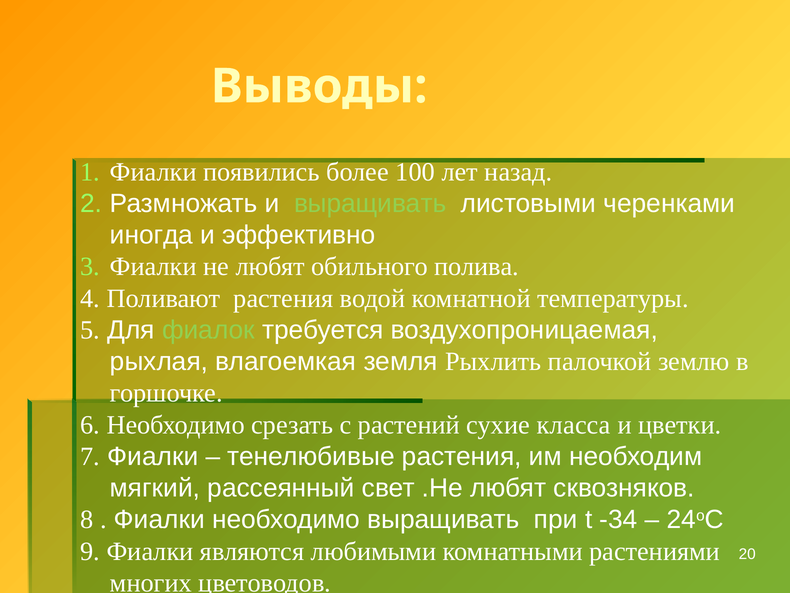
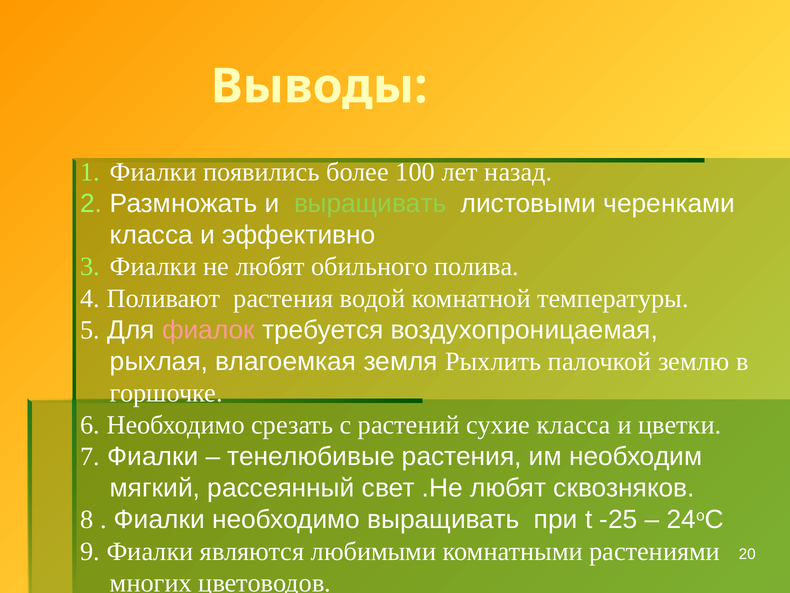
иногда: иногда -> класса (151, 235)
фиалок colour: light green -> pink (208, 330)
-34: -34 -> -25 (619, 519)
